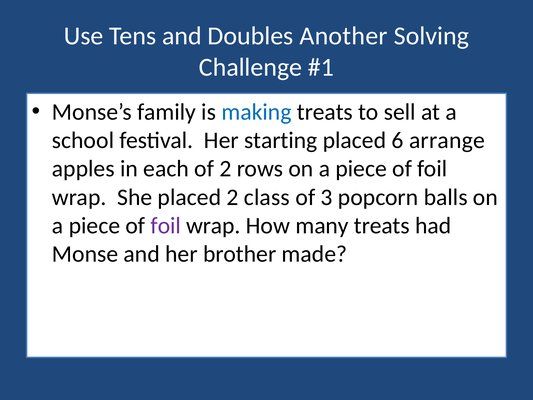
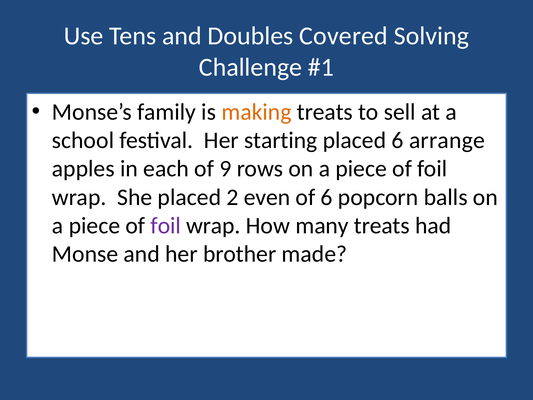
Another: Another -> Covered (344, 36)
making colour: blue -> orange (256, 112)
of 2: 2 -> 9 (225, 169)
class: class -> even (267, 197)
of 3: 3 -> 6 (327, 197)
